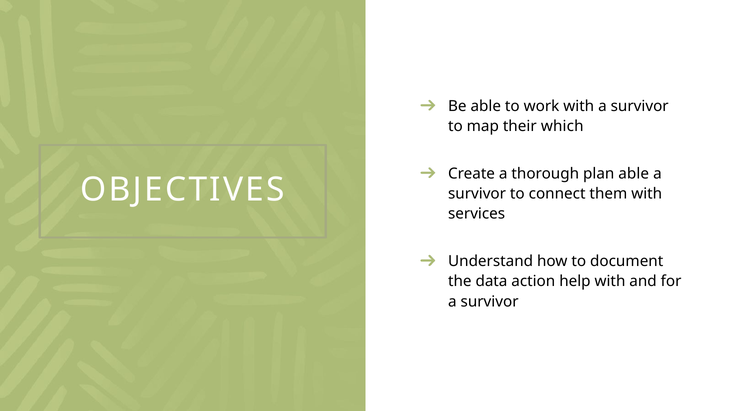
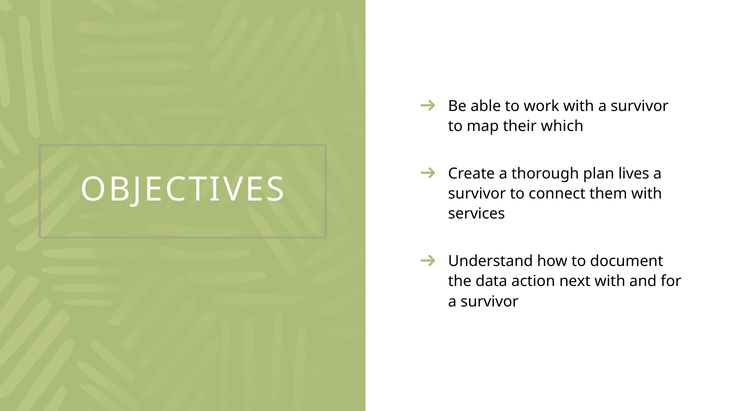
plan able: able -> lives (634, 174)
help: help -> next (575, 282)
